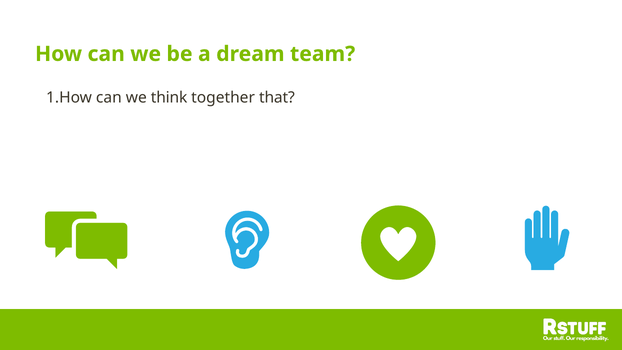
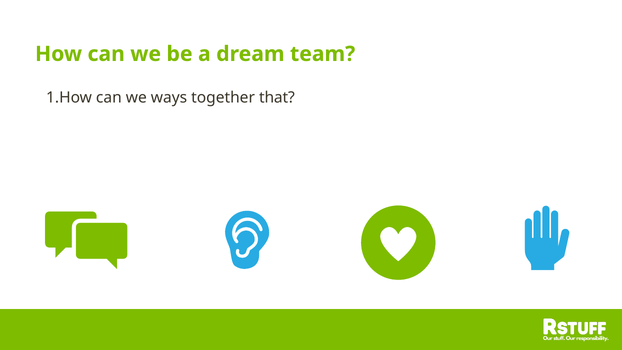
think: think -> ways (169, 98)
